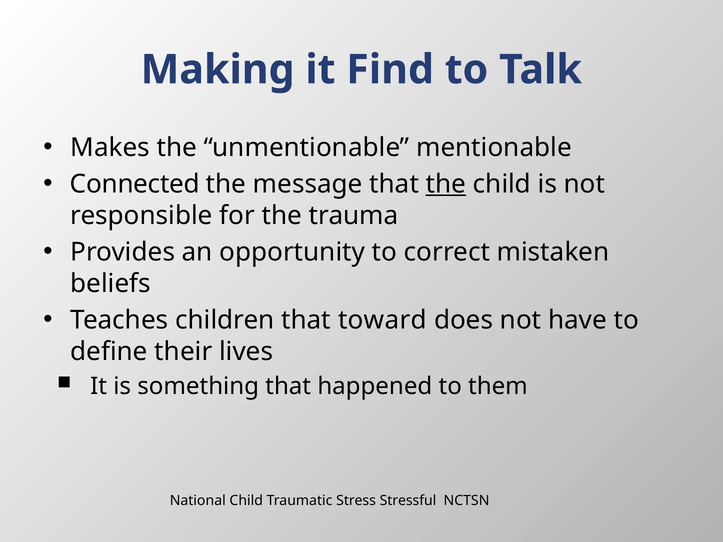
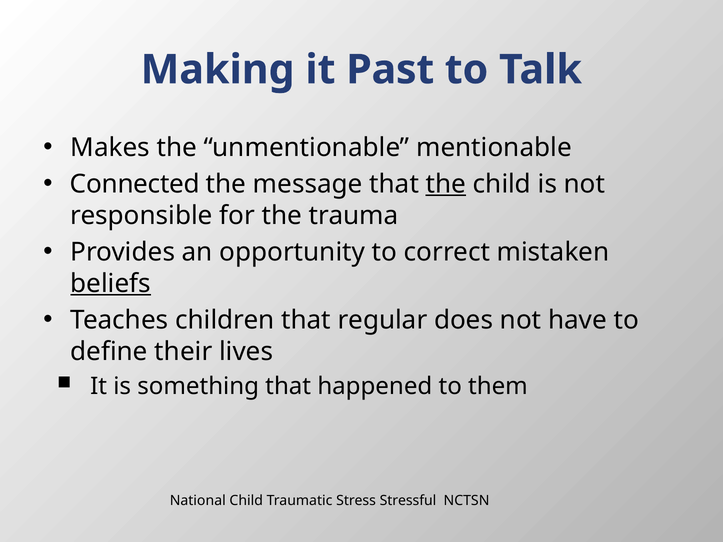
Find: Find -> Past (390, 70)
beliefs underline: none -> present (111, 284)
toward: toward -> regular (383, 320)
